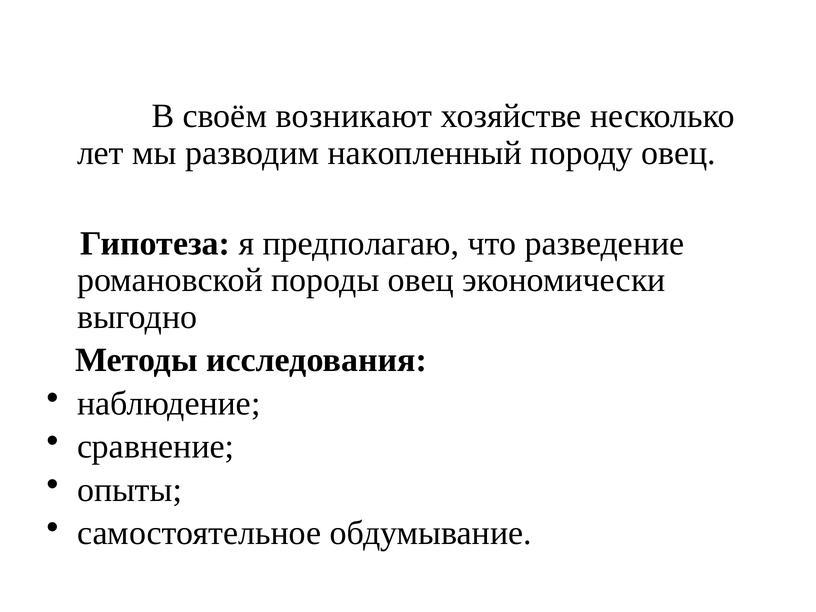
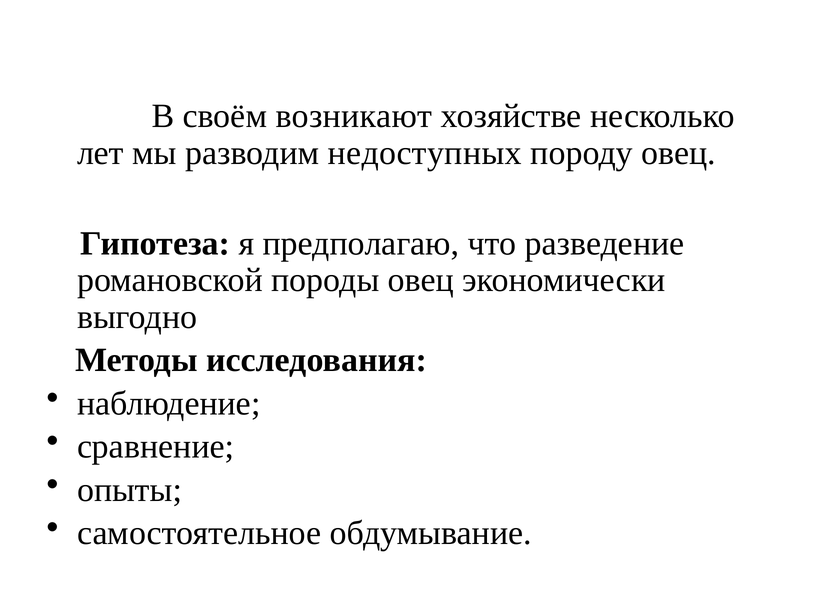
накопленный: накопленный -> недоступных (425, 153)
